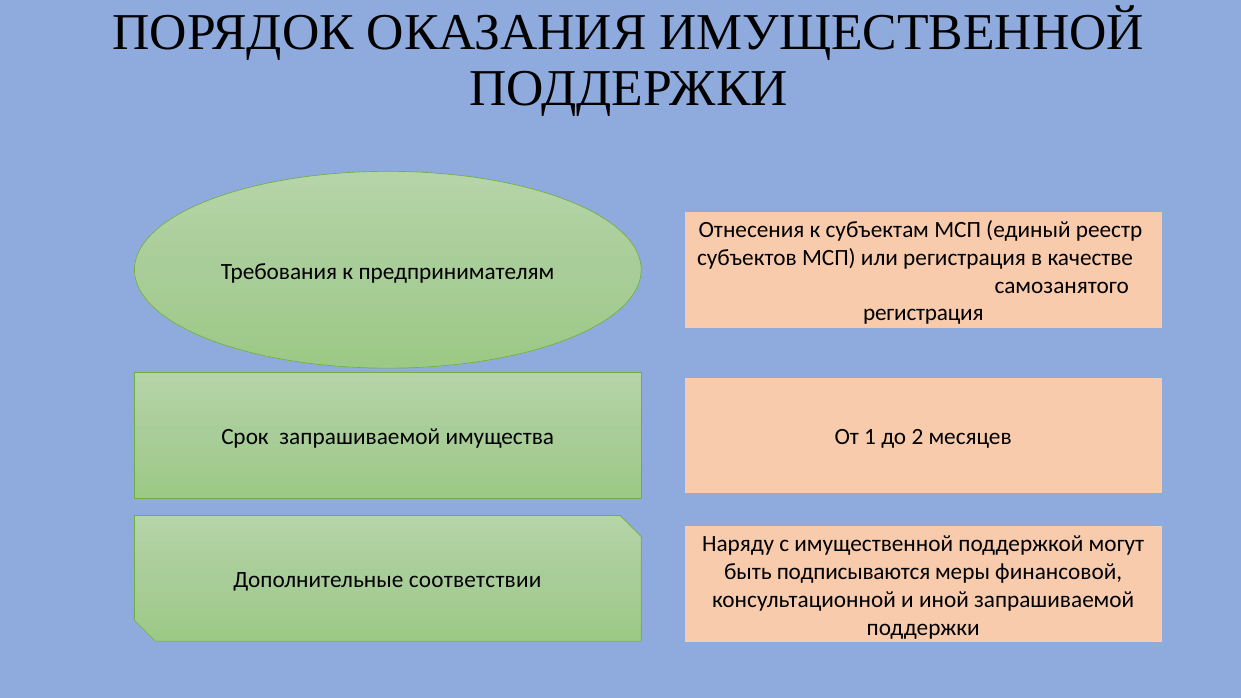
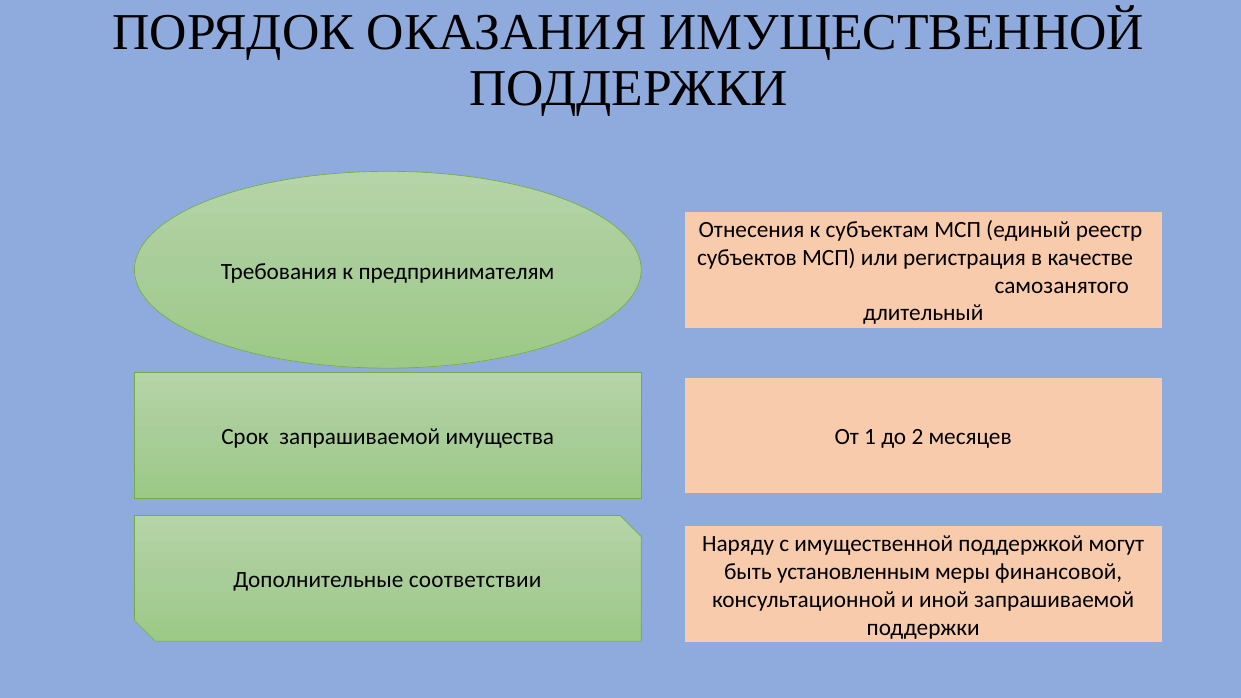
регистрация: регистрация -> длительный (923, 313)
подписываются: подписываются -> установленным (854, 572)
